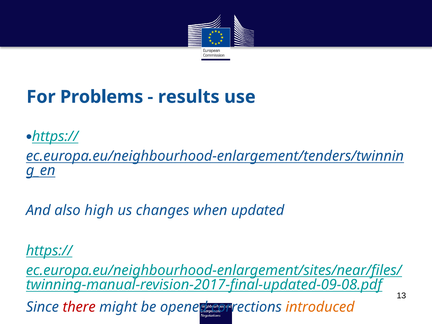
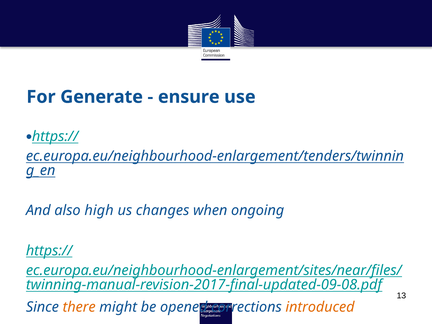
Problems: Problems -> Generate (102, 97)
results: results -> ensure (189, 97)
updated: updated -> ongoing (258, 210)
there colour: red -> orange (79, 307)
